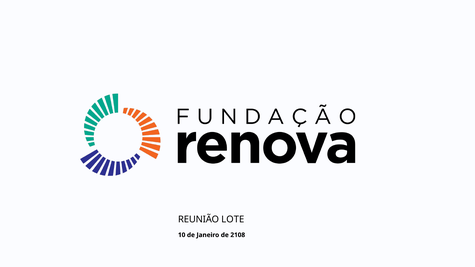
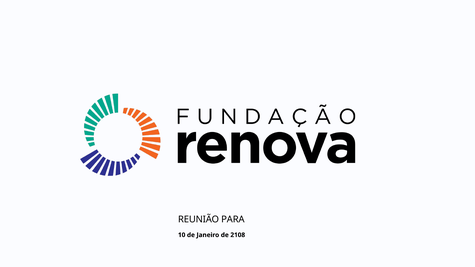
LOTE: LOTE -> PARA (233, 220)
